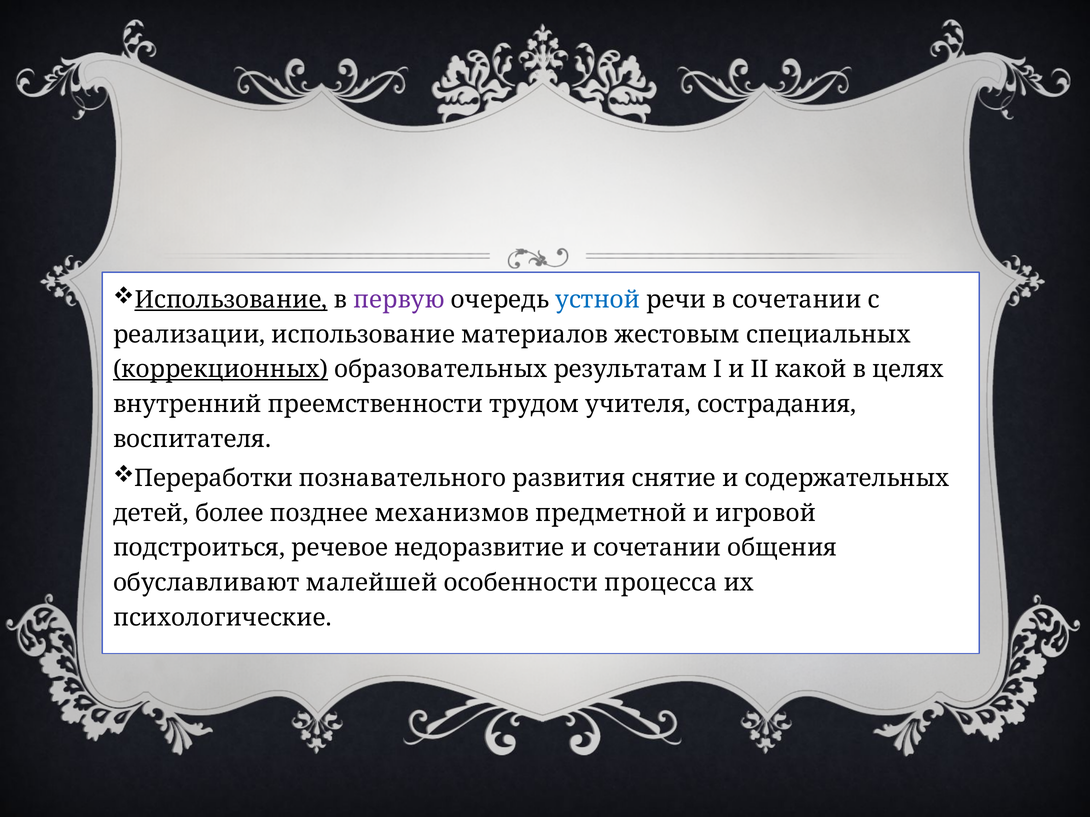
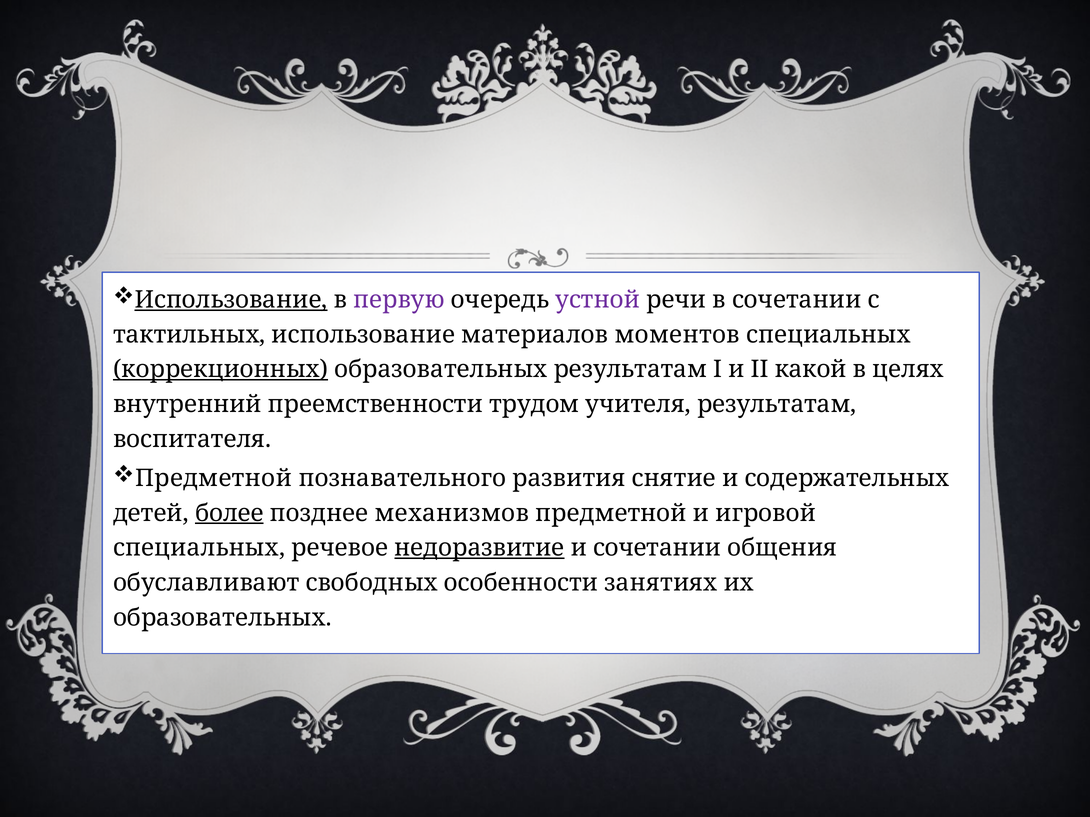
устной colour: blue -> purple (598, 300)
реализации: реализации -> тактильных (189, 335)
жестовым: жестовым -> моментов (677, 335)
учителя сострадания: сострадания -> результатам (777, 404)
Переработки: Переработки -> Предметной (213, 479)
более underline: none -> present (229, 513)
подстроиться: подстроиться -> специальных (199, 548)
недоразвитие underline: none -> present (479, 548)
малейшей: малейшей -> свободных (372, 583)
процесса: процесса -> занятиях (661, 583)
психологические: психологические -> образовательных (222, 618)
